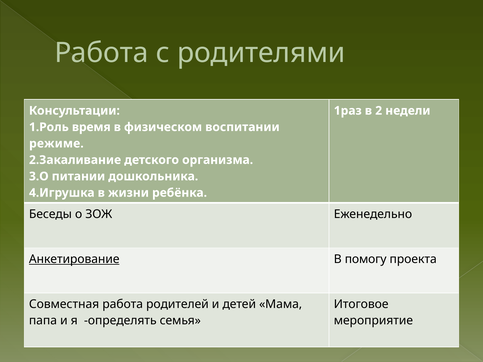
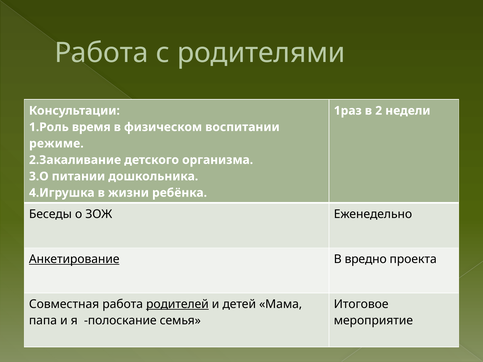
помогу: помогу -> вредно (366, 259)
родителей underline: none -> present (177, 304)
определять: определять -> полоскание (120, 321)
